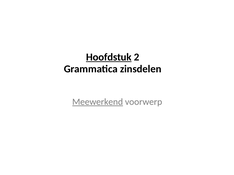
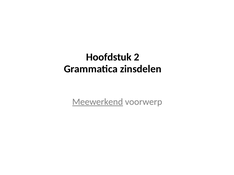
Hoofdstuk underline: present -> none (109, 57)
